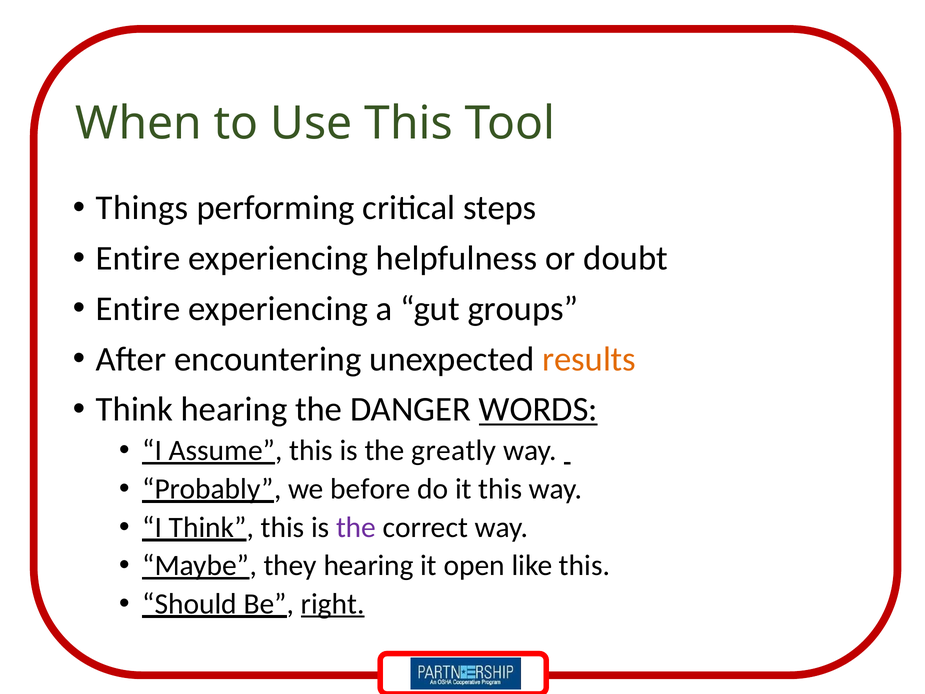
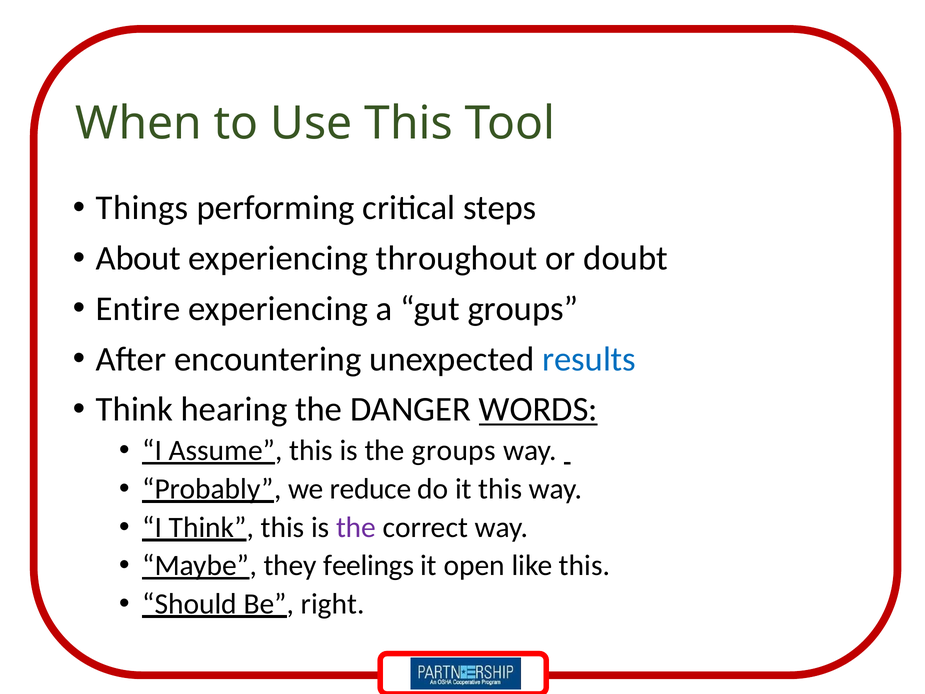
Entire: Entire -> About (138, 258)
helpfulness: helpfulness -> throughout (457, 258)
results colour: orange -> blue (589, 359)
the greatly: greatly -> groups (454, 450)
before: before -> reduce (371, 489)
they hearing: hearing -> feelings (369, 565)
right underline: present -> none (333, 604)
